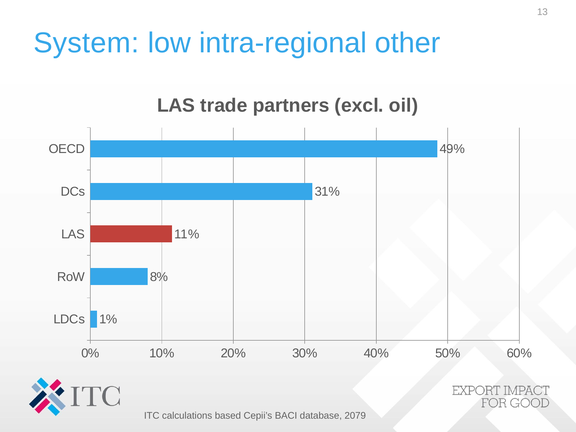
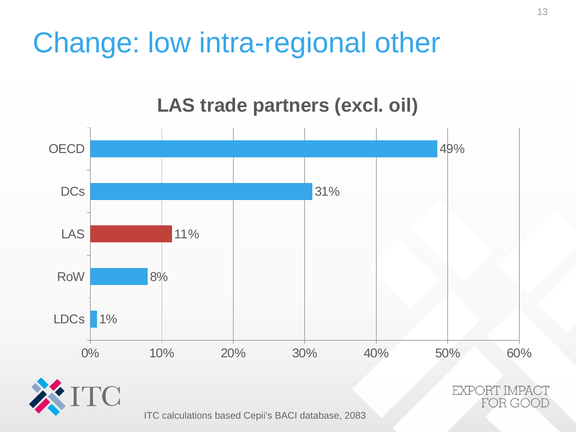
System: System -> Change (86, 43)
2079: 2079 -> 2083 (355, 416)
